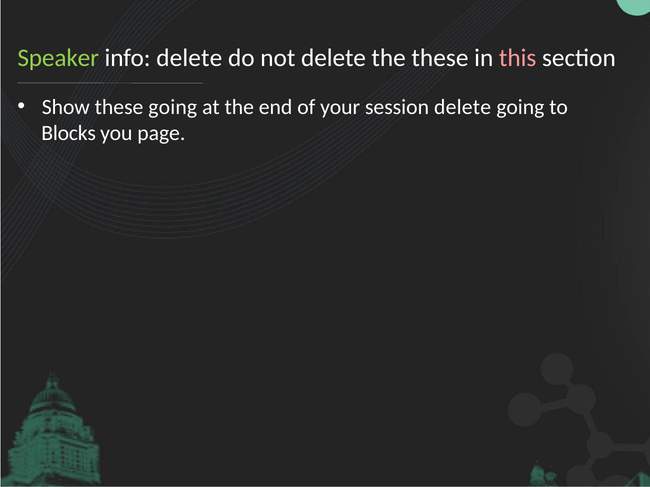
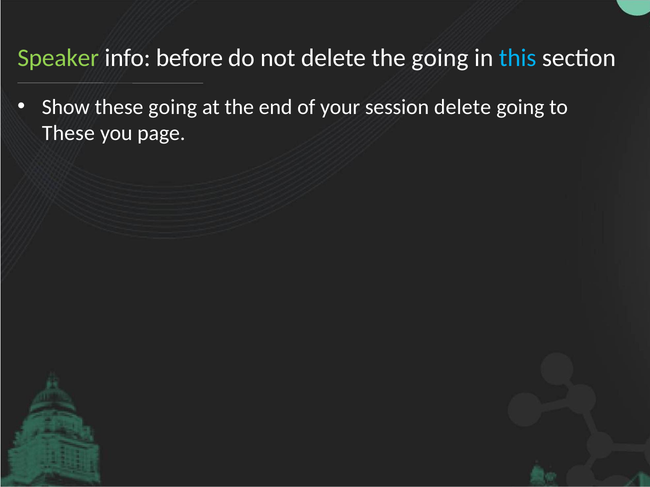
info delete: delete -> before (189, 58)
the these: these -> going (440, 58)
this colour: pink -> light blue (518, 58)
Blocks: Blocks -> These (68, 133)
